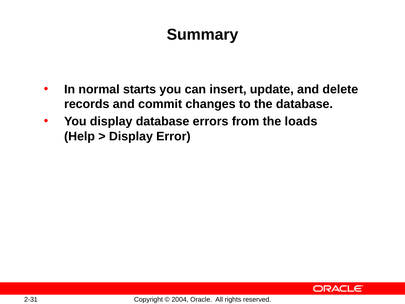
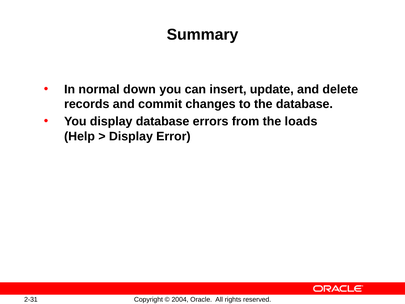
starts: starts -> down (139, 89)
